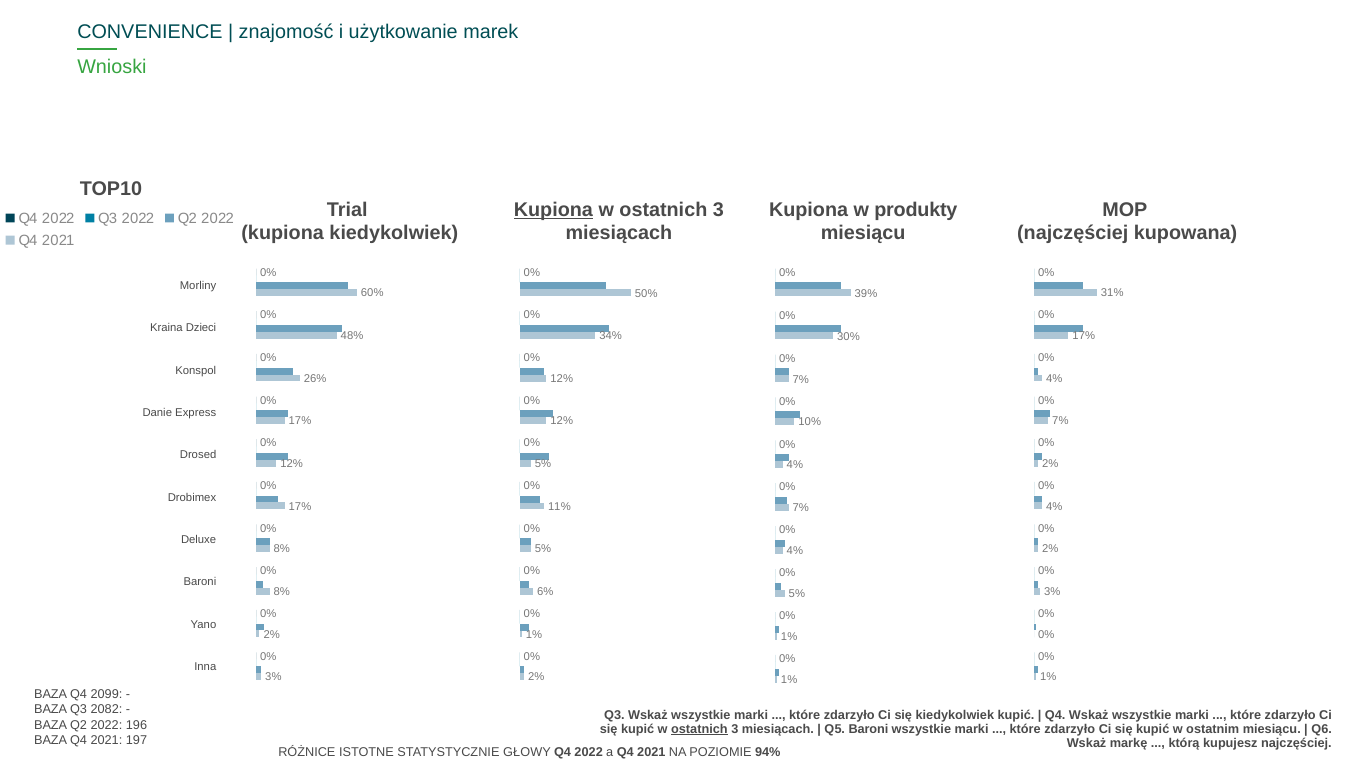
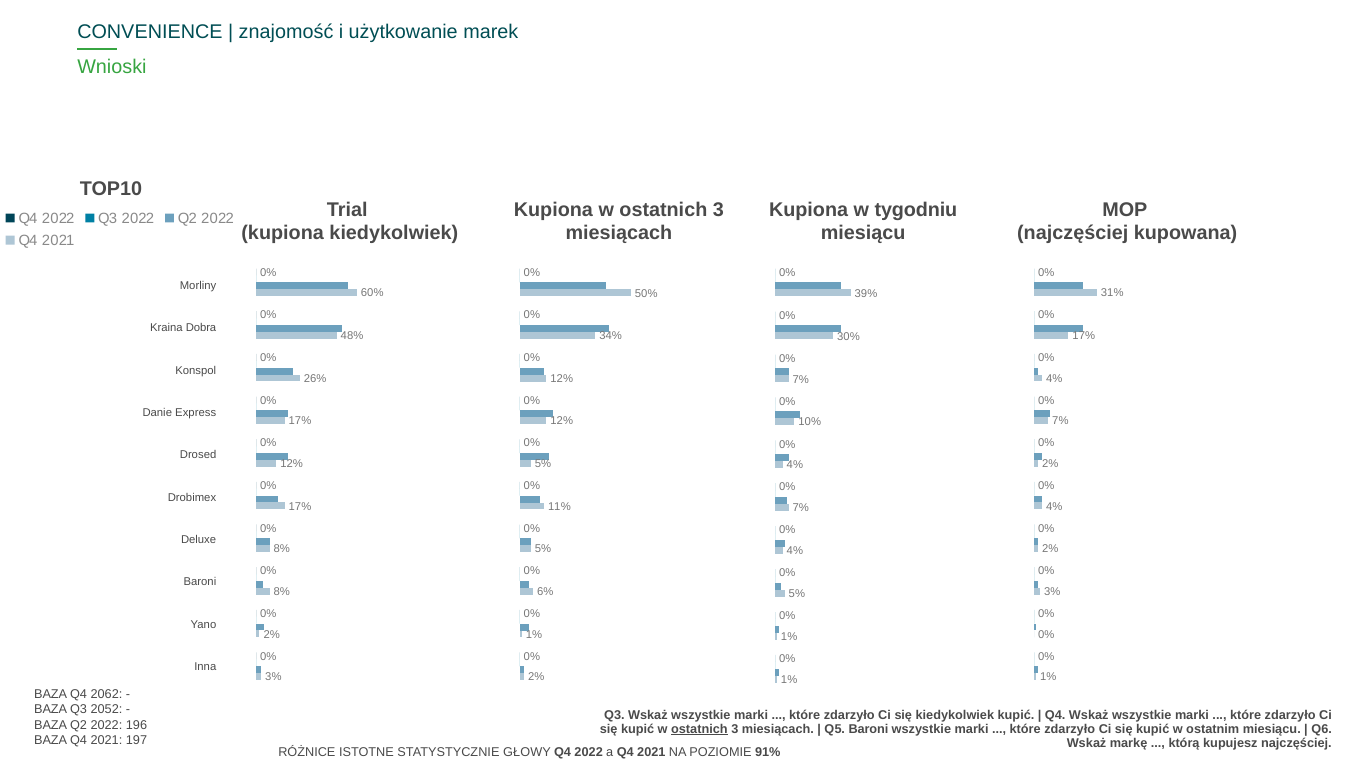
Kupiona underline: present -> none (553, 210)
produkty: produkty -> tygodniu (916, 210)
Dzieci: Dzieci -> Dobra (201, 328)
2099: 2099 -> 2062 (106, 694)
2082: 2082 -> 2052 (106, 709)
94%: 94% -> 91% (768, 752)
